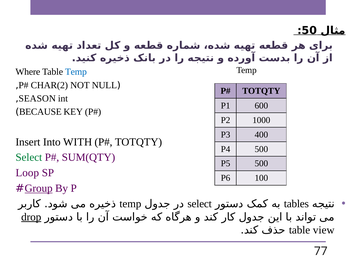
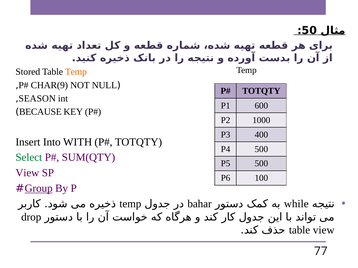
Where: Where -> Stored (28, 72)
Temp colour: blue -> orange (76, 72)
CHAR(2: CHAR(2 -> CHAR(9 (49, 85)
Loop: Loop -> View (27, 173)
select: select -> bahar (200, 204)
tables: tables -> while (296, 204)
drop underline: present -> none (31, 217)
